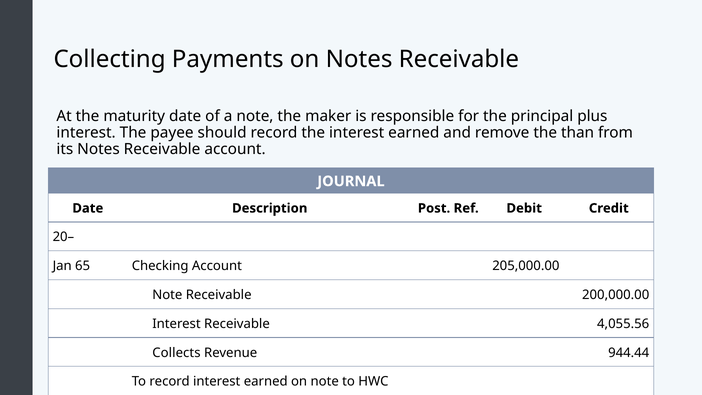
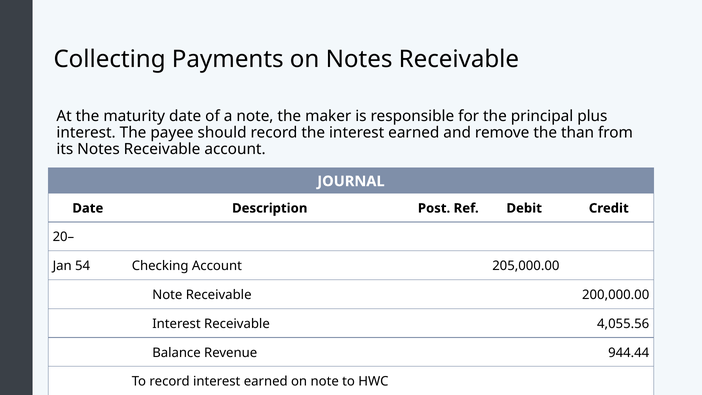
65: 65 -> 54 (83, 266)
Collects: Collects -> Balance (177, 353)
